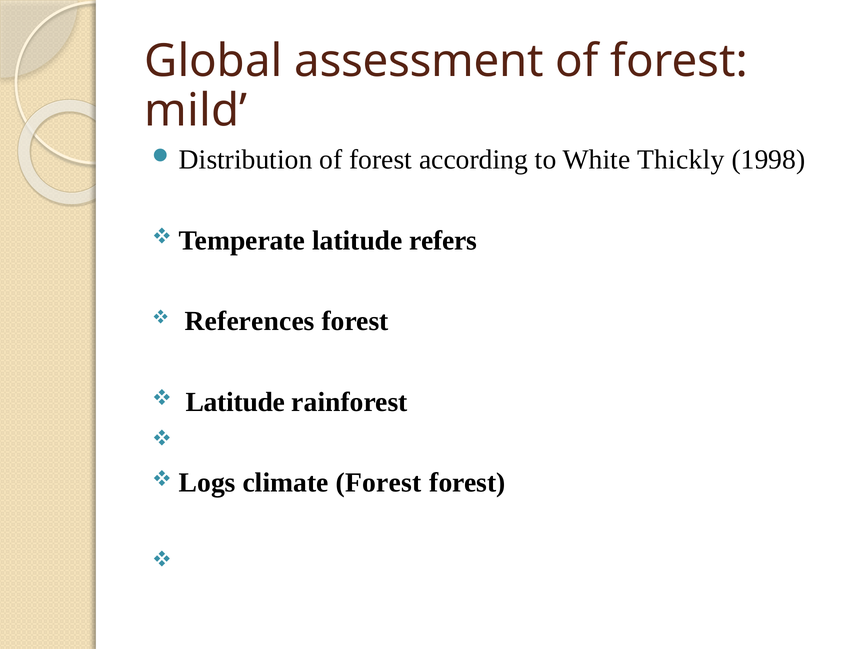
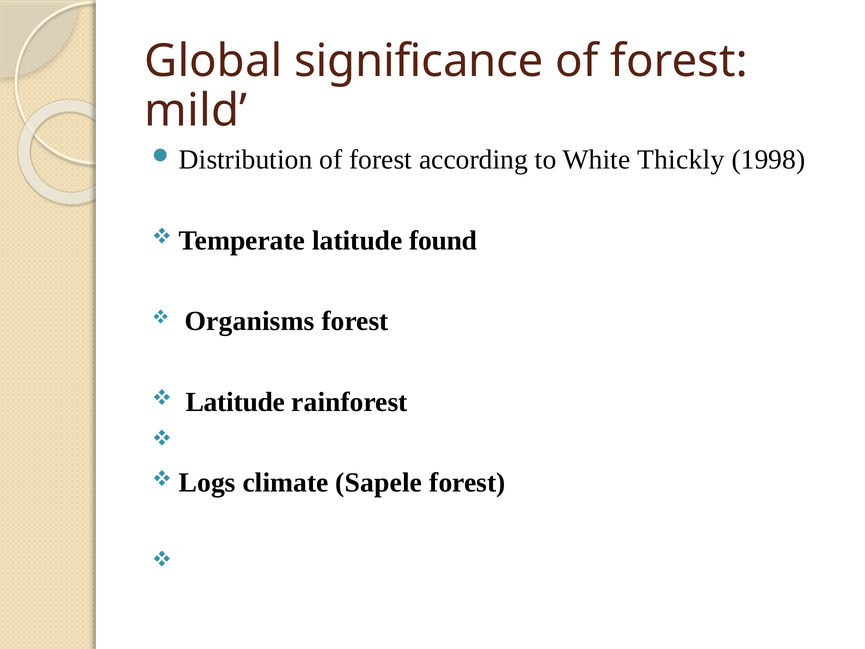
assessment: assessment -> significance (419, 61)
refers: refers -> found (443, 240)
References: References -> Organisms (250, 321)
climate Forest: Forest -> Sapele (379, 483)
